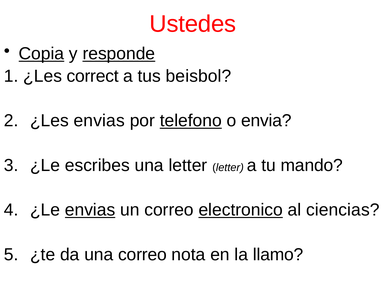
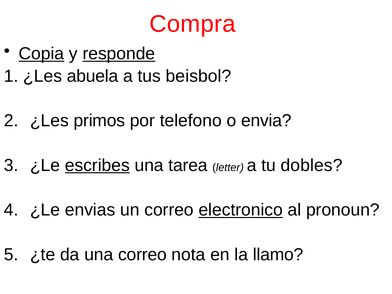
Ustedes: Ustedes -> Compra (193, 24)
correct: correct -> abuela (93, 76)
¿Les envias: envias -> primos (99, 121)
telefono underline: present -> none (191, 121)
escribes underline: none -> present (97, 165)
una letter: letter -> tarea (188, 165)
mando: mando -> dobles (312, 165)
envias underline: present -> none (90, 210)
ciencias: ciencias -> pronoun (343, 210)
